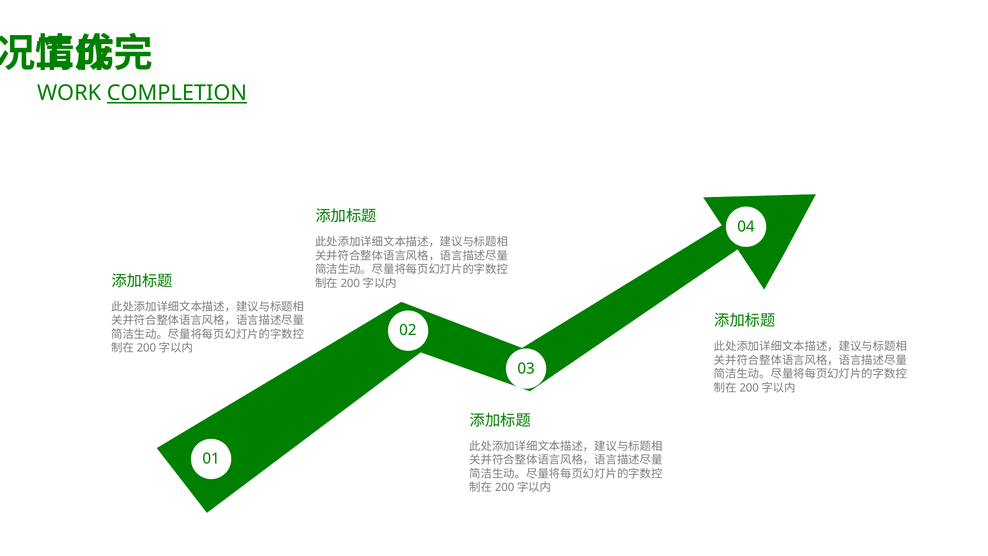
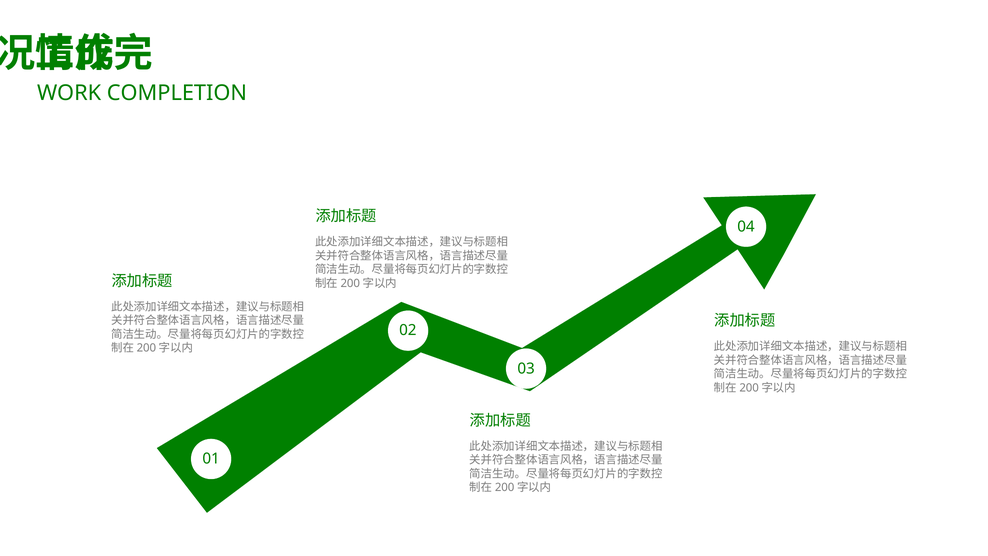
COMPLETION underline: present -> none (177, 93)
